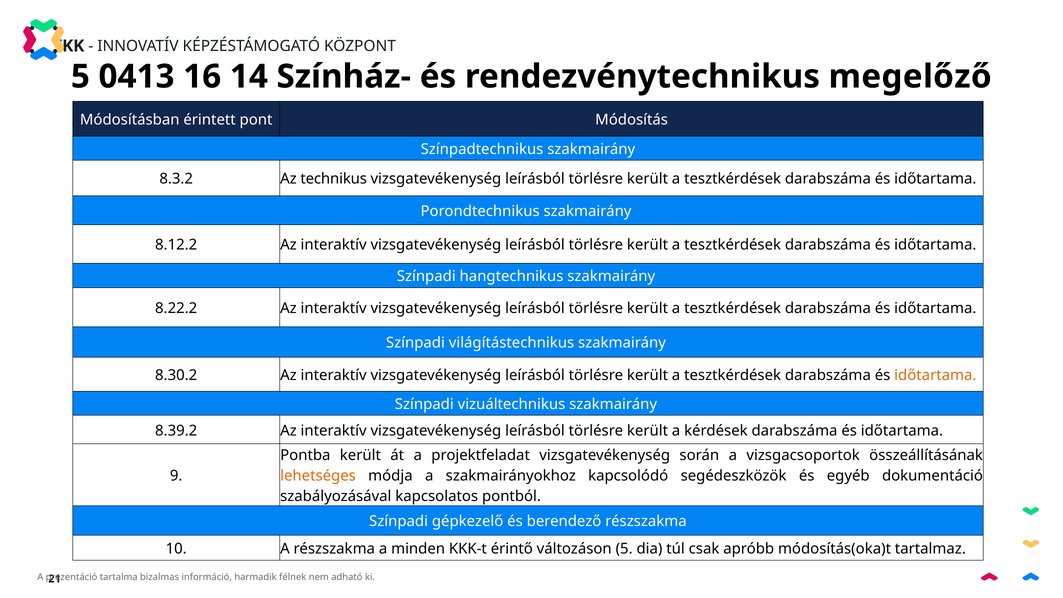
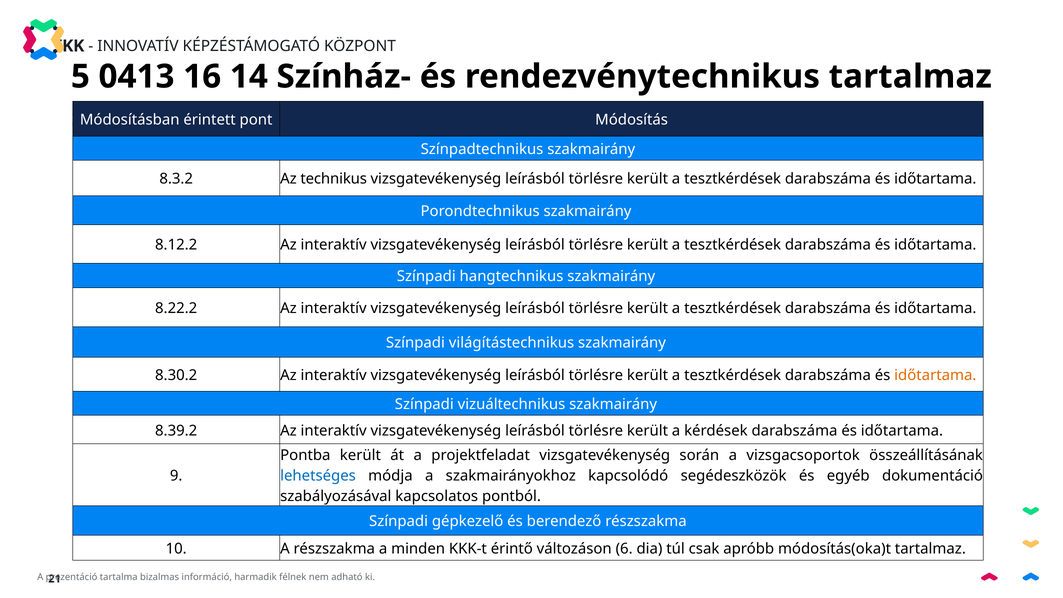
megelőző: megelőző -> tartalmaz (910, 77)
lehetséges colour: orange -> blue (318, 476)
változáson 5: 5 -> 6 (624, 549)
